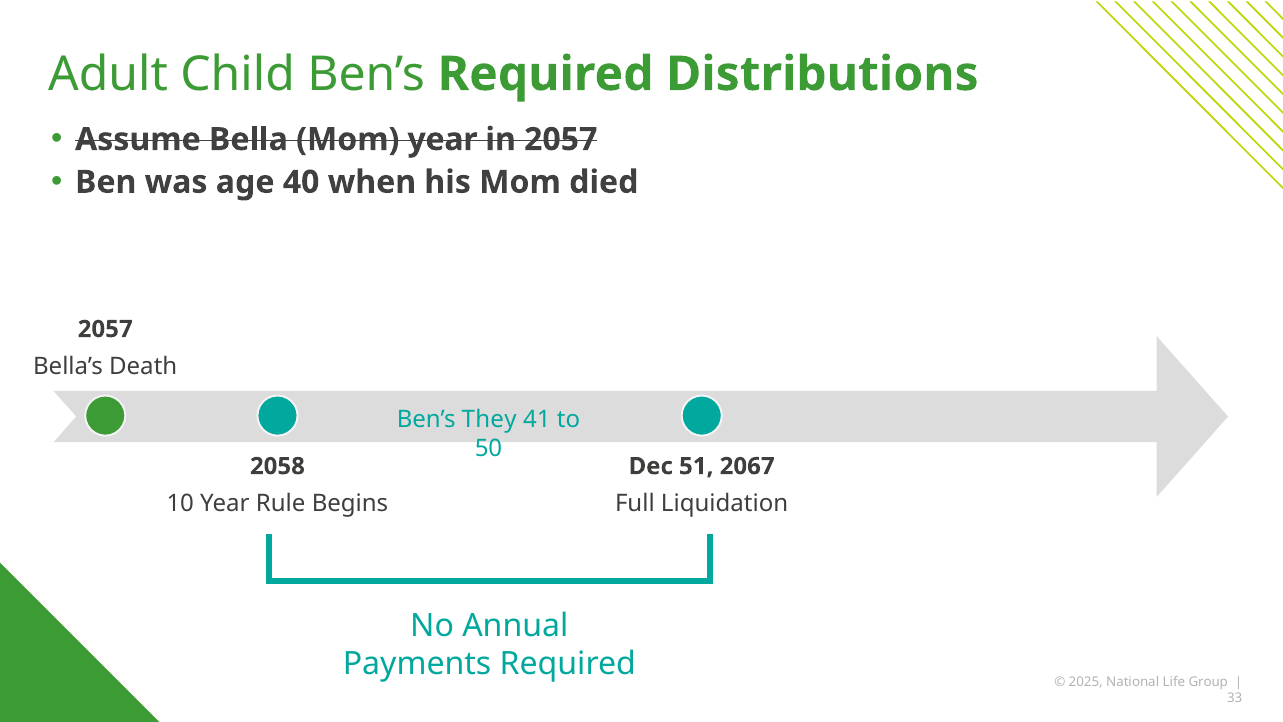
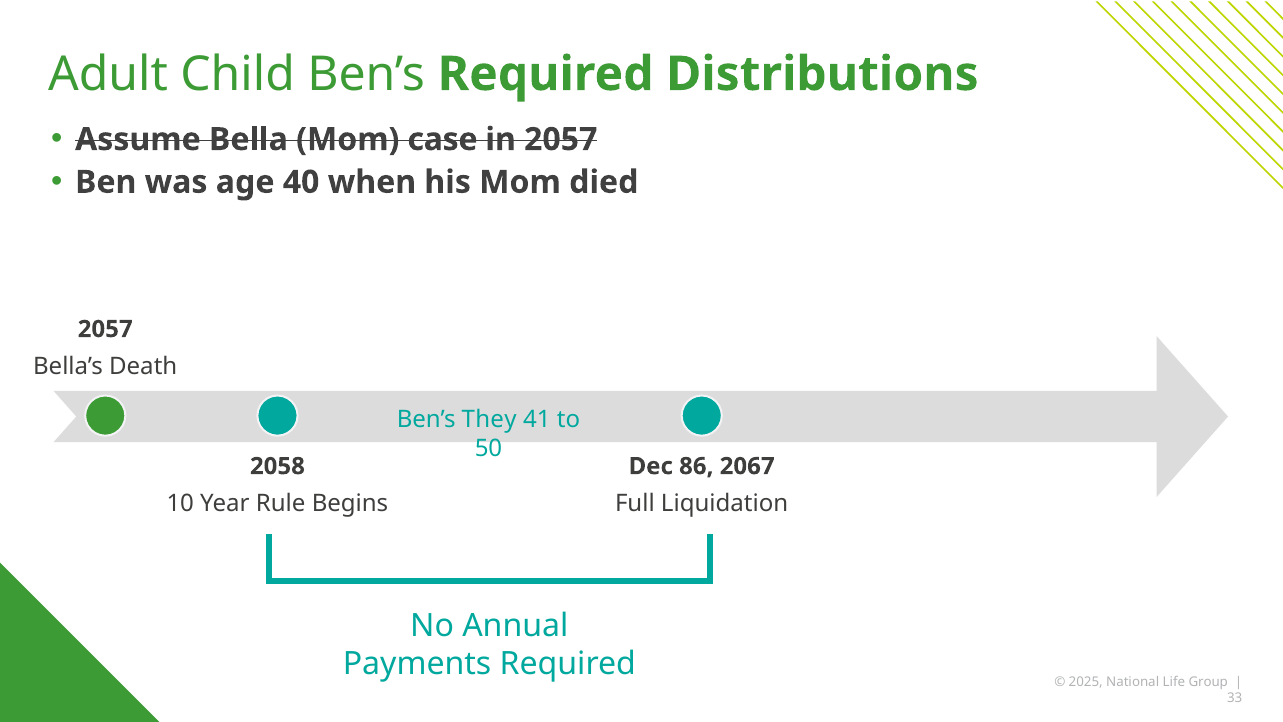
Mom year: year -> case (443, 139)
51: 51 -> 86 (696, 466)
